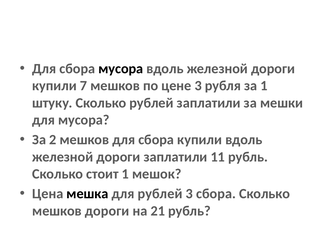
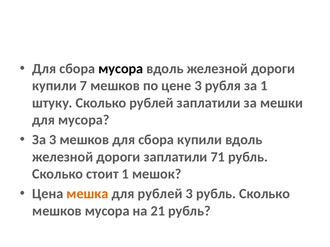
За 2: 2 -> 3 (53, 140)
11: 11 -> 71 (218, 157)
мешка colour: black -> orange (87, 194)
3 сбора: сбора -> рубль (216, 194)
мешков дороги: дороги -> мусора (107, 211)
